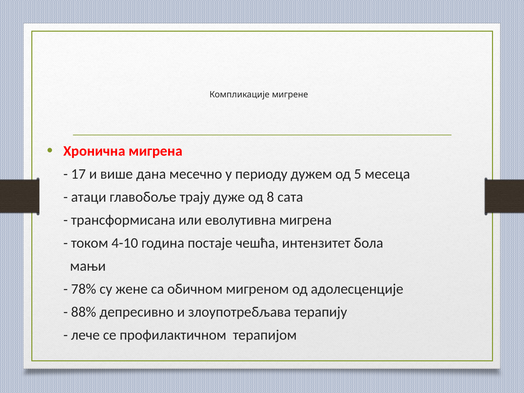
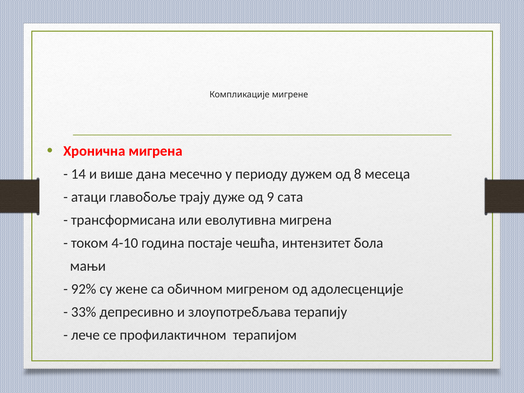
17: 17 -> 14 (78, 174)
5: 5 -> 8 (358, 174)
8: 8 -> 9 (270, 197)
78%: 78% -> 92% (84, 289)
88%: 88% -> 33% (84, 312)
